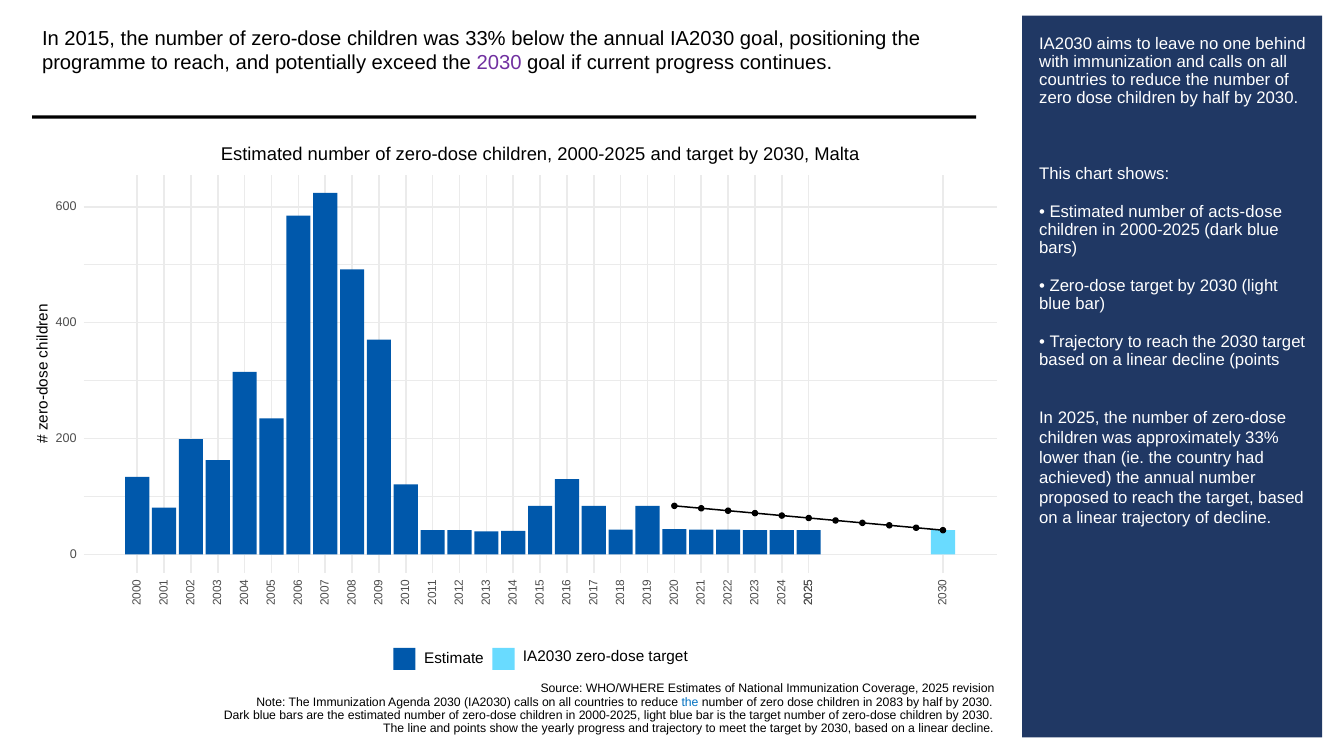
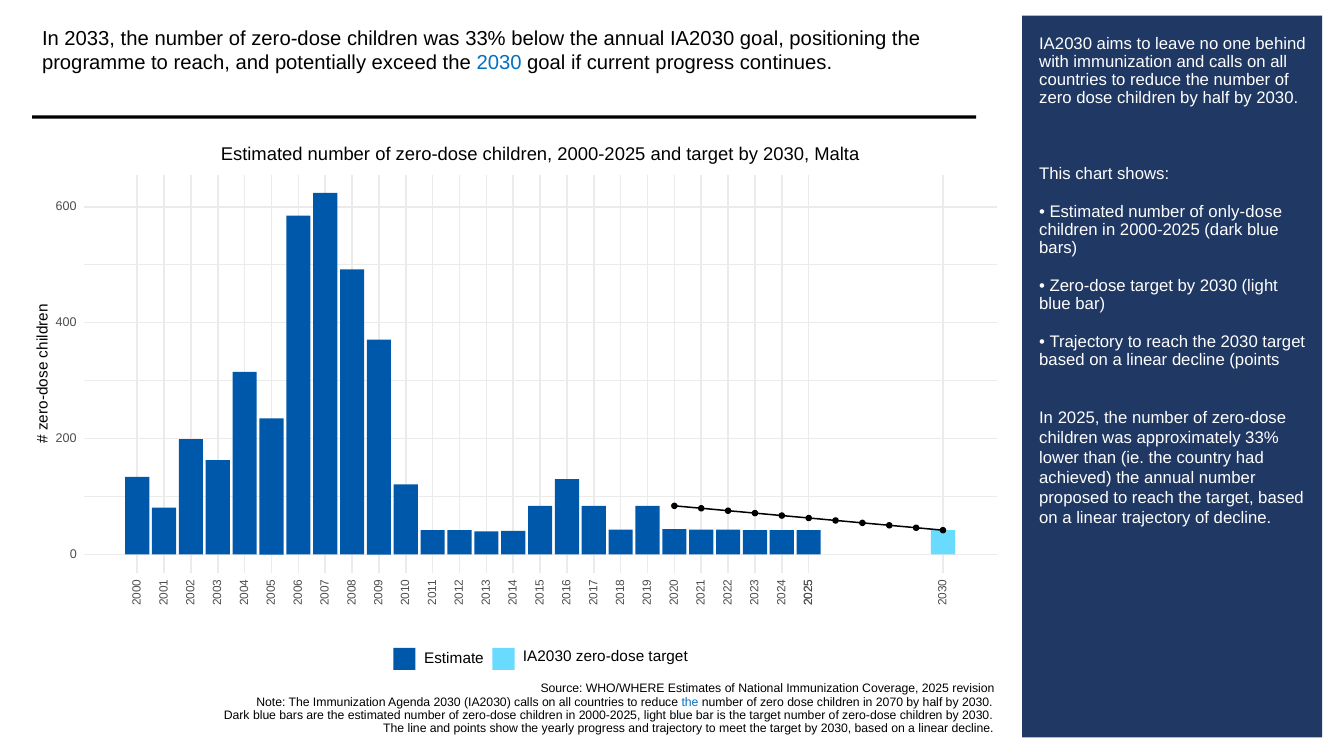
2015: 2015 -> 2033 (90, 39)
2030 colour: purple -> blue (499, 63)
acts-dose: acts-dose -> only-dose (1245, 212)
2083: 2083 -> 2070 (890, 702)
